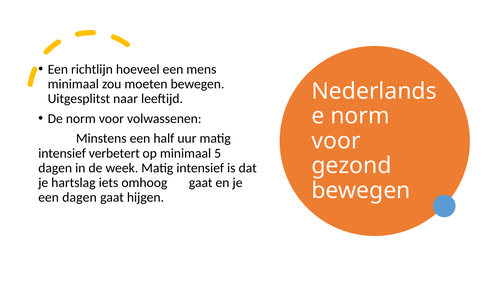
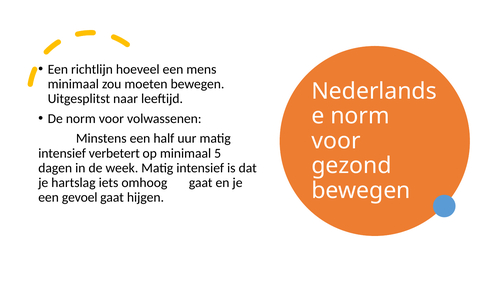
een dagen: dagen -> gevoel (80, 198)
